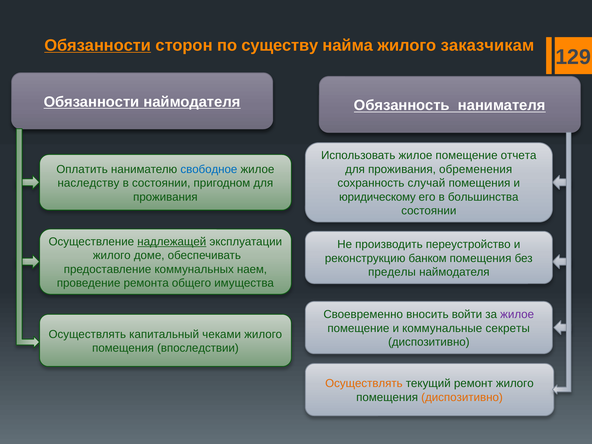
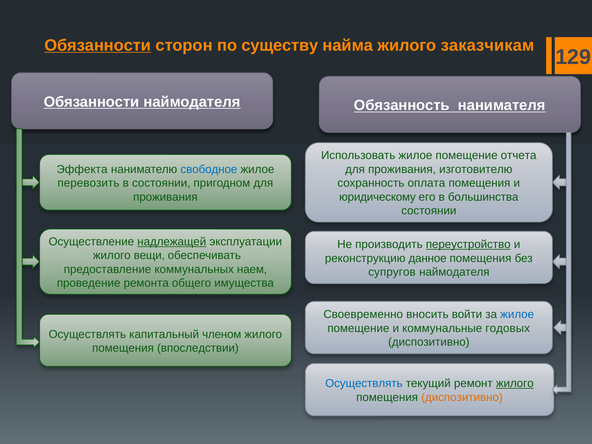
Оплатить: Оплатить -> Эффекта (82, 169)
обременения: обременения -> изготовителю (476, 169)
наследству: наследству -> перевозить (88, 183)
случай: случай -> оплата (426, 183)
переустройство underline: none -> present (468, 244)
доме: доме -> вещи (149, 256)
банком: банком -> данное (428, 258)
пределы: пределы -> супругов (392, 272)
жилое colour: purple -> blue (517, 315)
секреты: секреты -> годовых (508, 328)
чеками: чеками -> членом (222, 334)
Осуществлять colour: orange -> blue (364, 383)
жилого underline: none -> present (515, 383)
